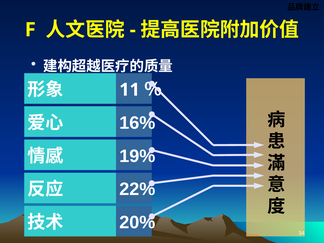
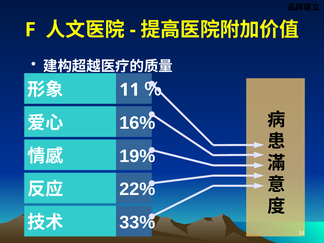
20%: 20% -> 33% (137, 222)
